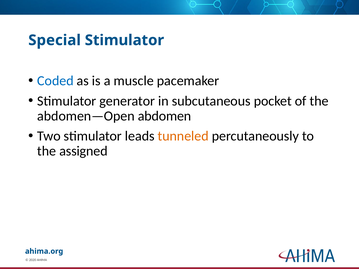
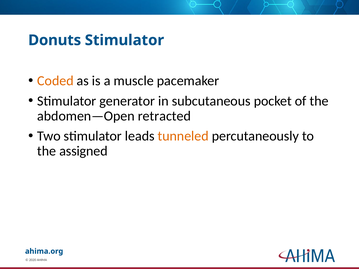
Special: Special -> Donuts (55, 40)
Coded colour: blue -> orange (55, 81)
abdomen: abdomen -> retracted (164, 116)
